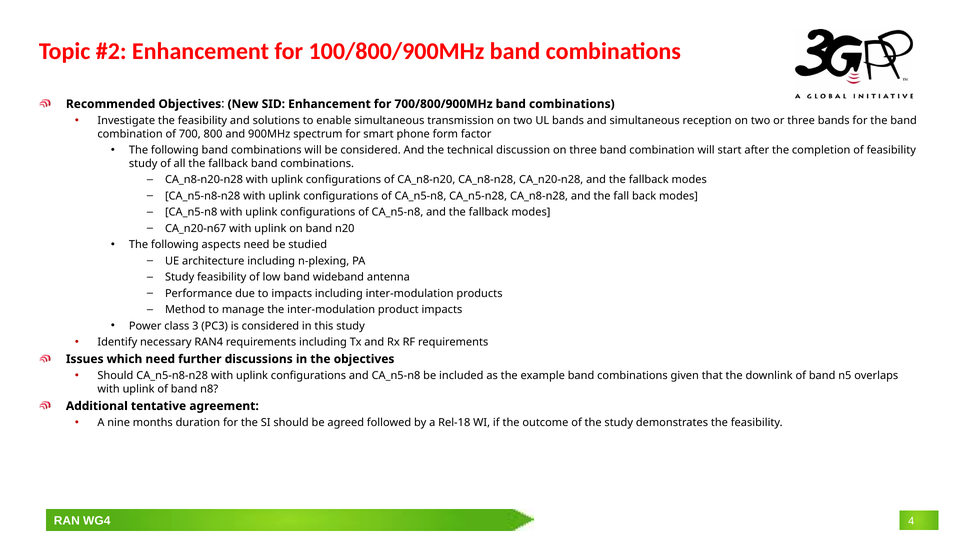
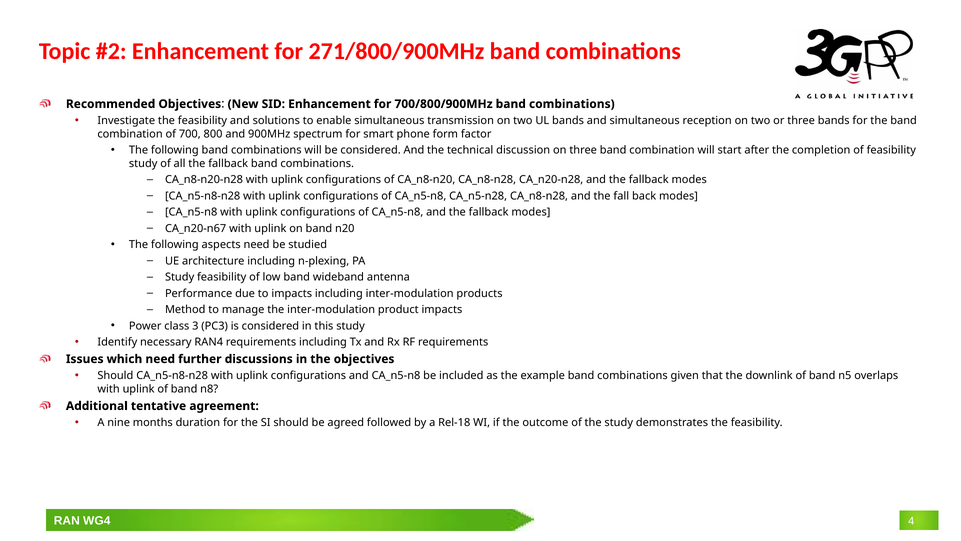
100/800/900MHz: 100/800/900MHz -> 271/800/900MHz (396, 51)
